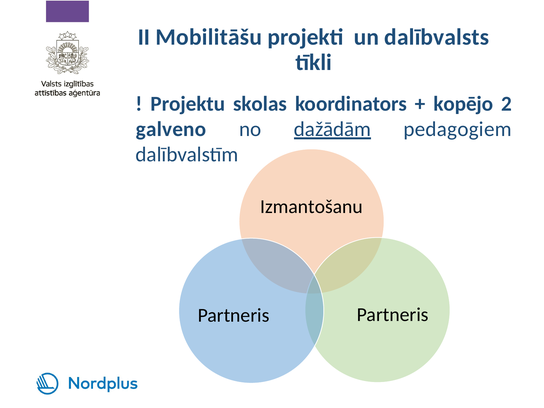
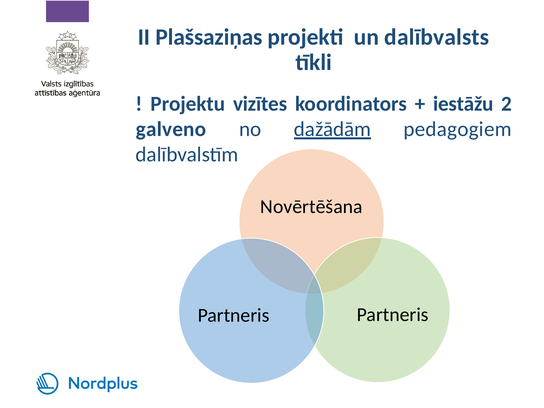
Mobilitāšu: Mobilitāšu -> Plašsaziņas (209, 37)
skolas: skolas -> vizītes (260, 104)
kopējo: kopējo -> iestāžu (463, 104)
Izmantošanu: Izmantošanu -> Novērtēšana (311, 207)
